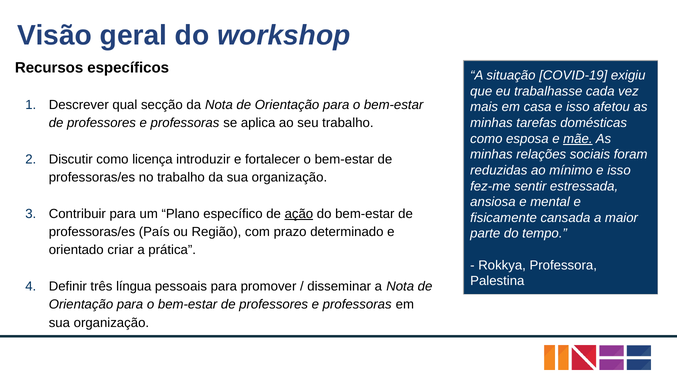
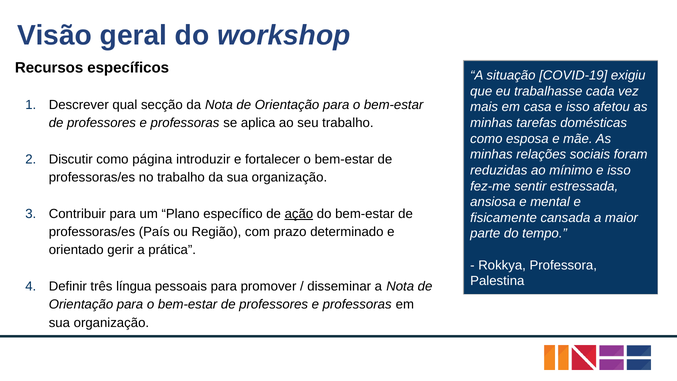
mãe underline: present -> none (578, 139)
licença: licença -> página (152, 159)
criar: criar -> gerir (121, 250)
